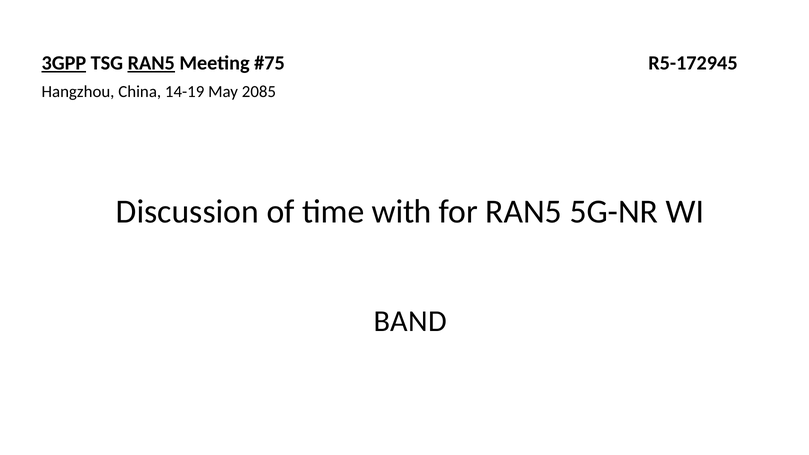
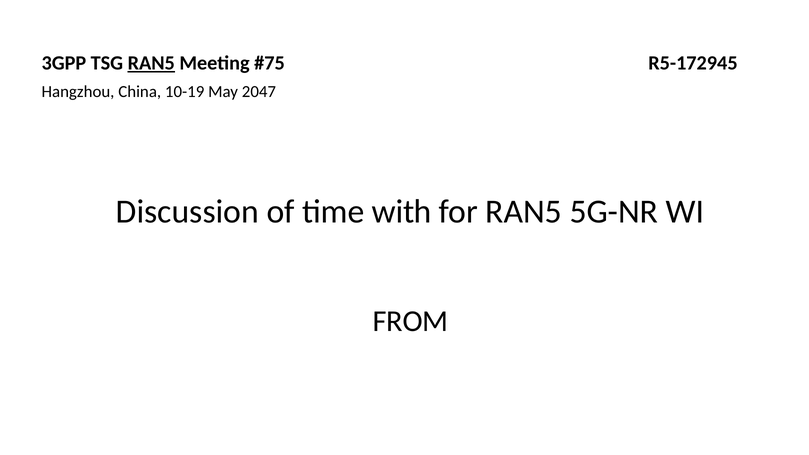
3GPP underline: present -> none (64, 63)
14-19: 14-19 -> 10-19 (185, 92)
2085: 2085 -> 2047 (259, 92)
BAND: BAND -> FROM (410, 321)
